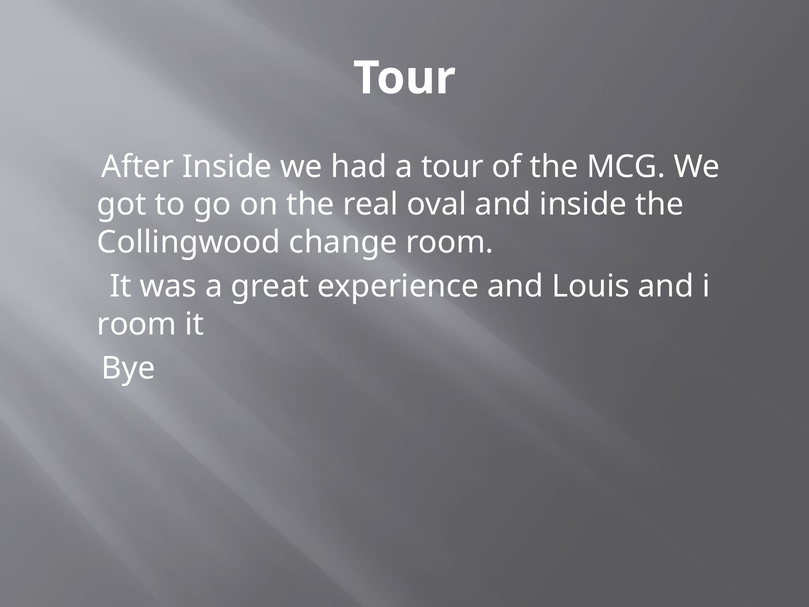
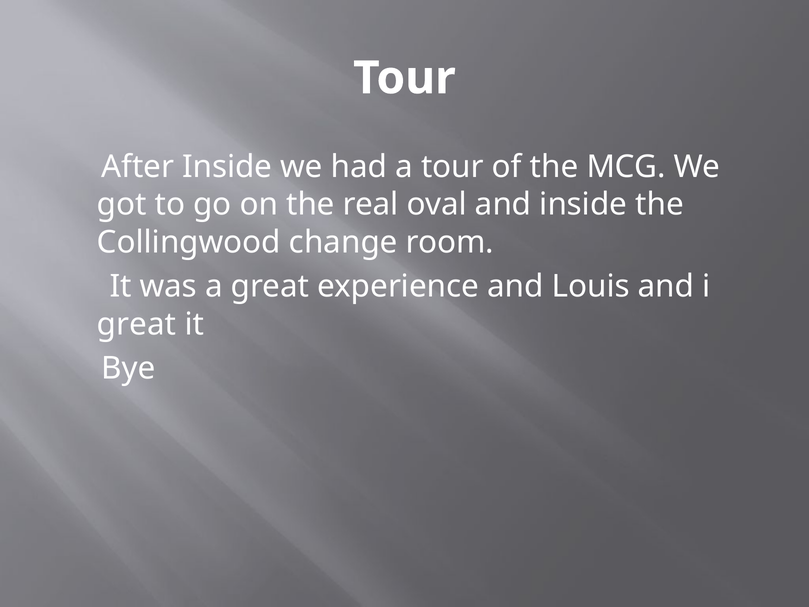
room: room -> great (137, 324)
